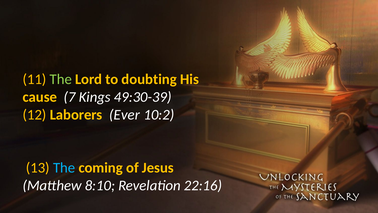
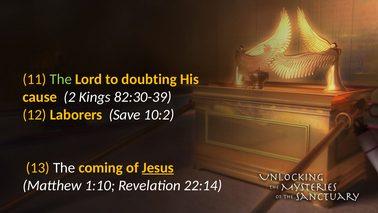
7: 7 -> 2 (70, 97)
49:30-39: 49:30-39 -> 82:30-39 (143, 97)
Ever: Ever -> Save (125, 114)
The colour: light blue -> white (64, 167)
Jesus underline: none -> present (158, 167)
8:10: 8:10 -> 1:10 (100, 185)
22:16: 22:16 -> 22:14 (203, 185)
